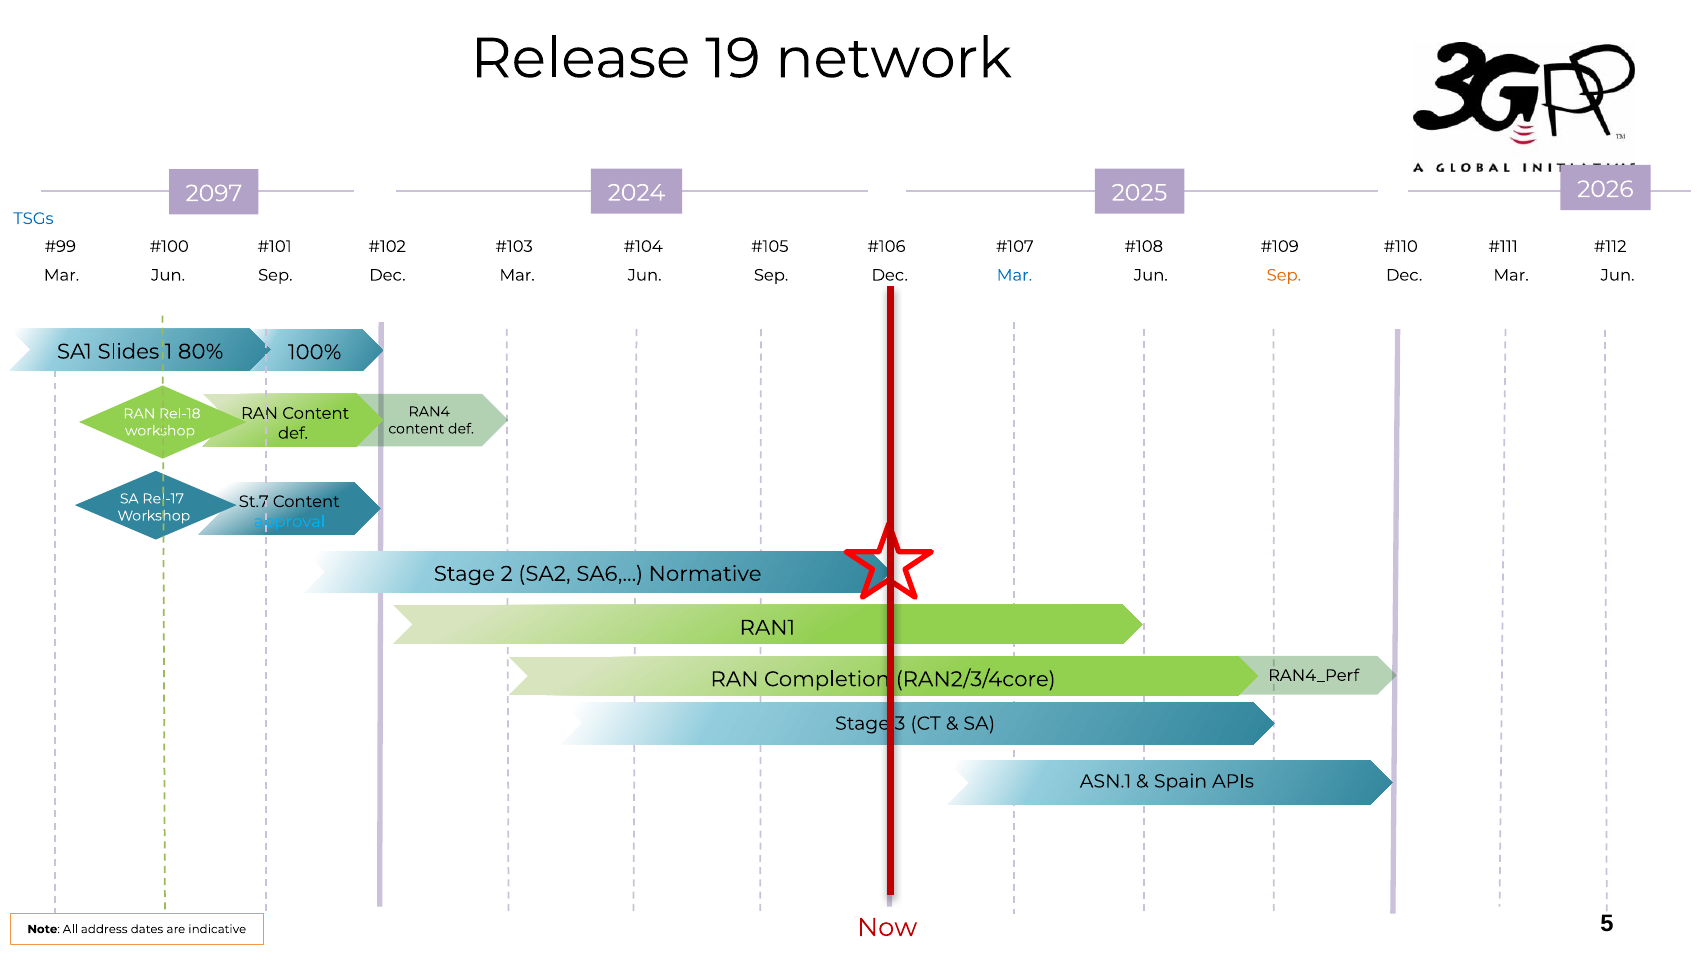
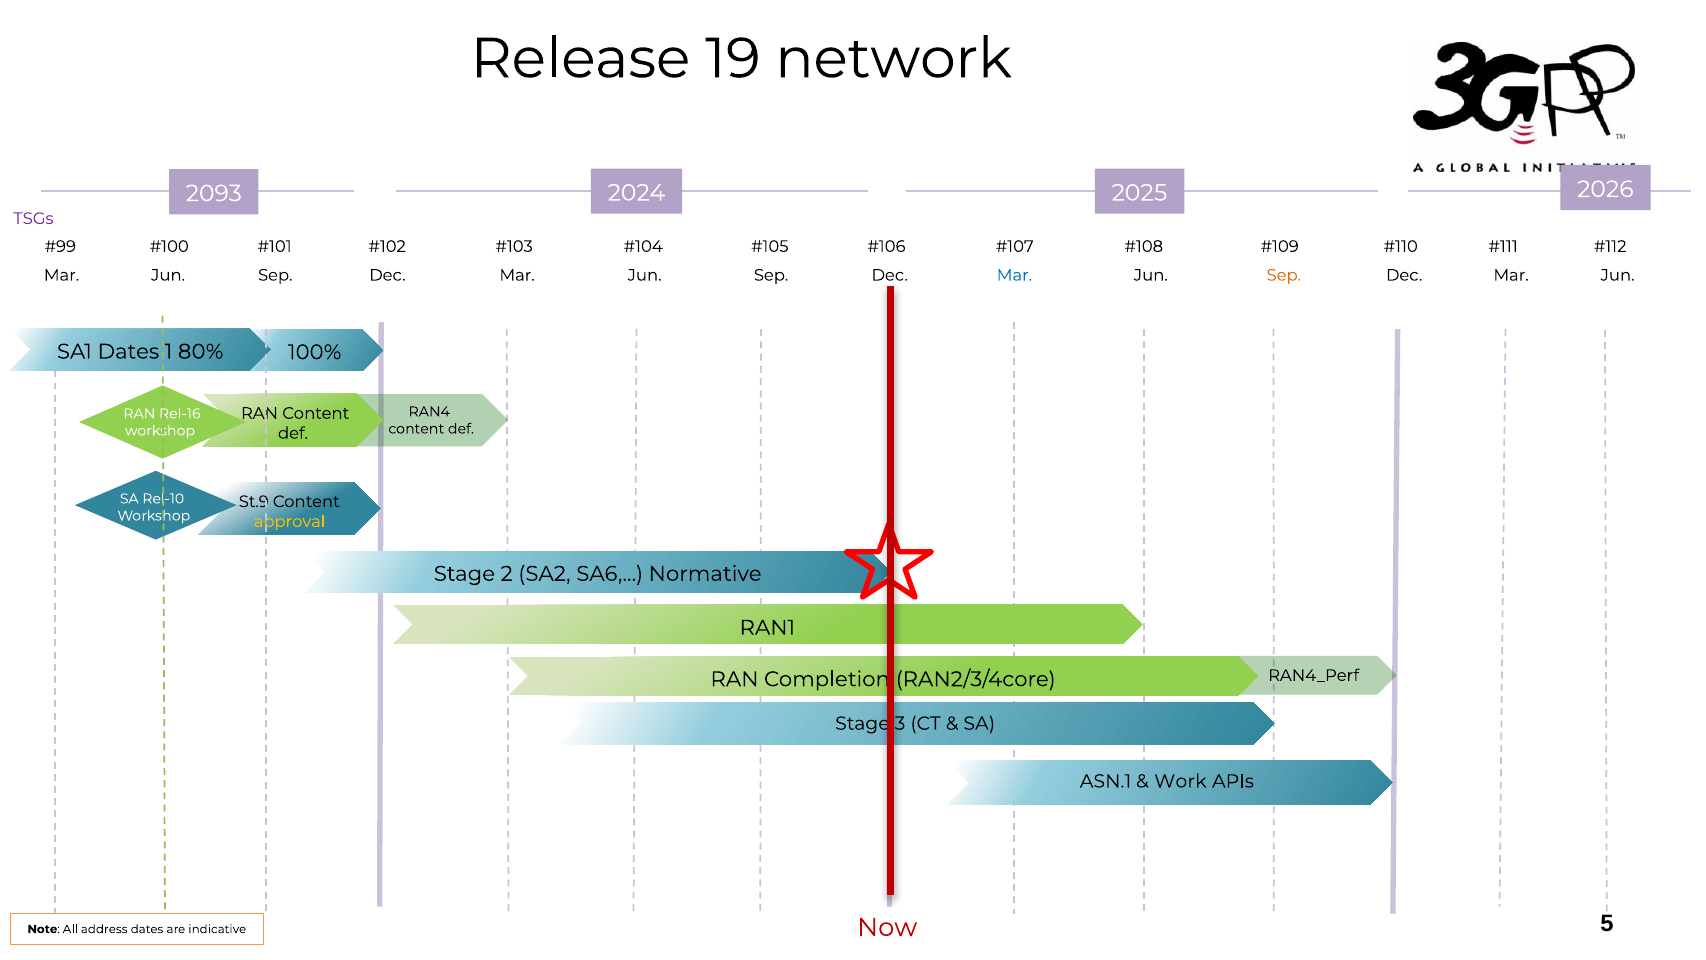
2097: 2097 -> 2093 (214, 193)
TSGs colour: blue -> purple (33, 218)
SA1 Slides: Slides -> Dates (128, 351)
Rel-18: Rel-18 -> Rel-16 (180, 414)
Rel-17: Rel-17 -> Rel-10 (163, 499)
St.7: St.7 -> St.9 (254, 501)
approval colour: light blue -> yellow (289, 521)
Spain: Spain -> Work (1180, 781)
